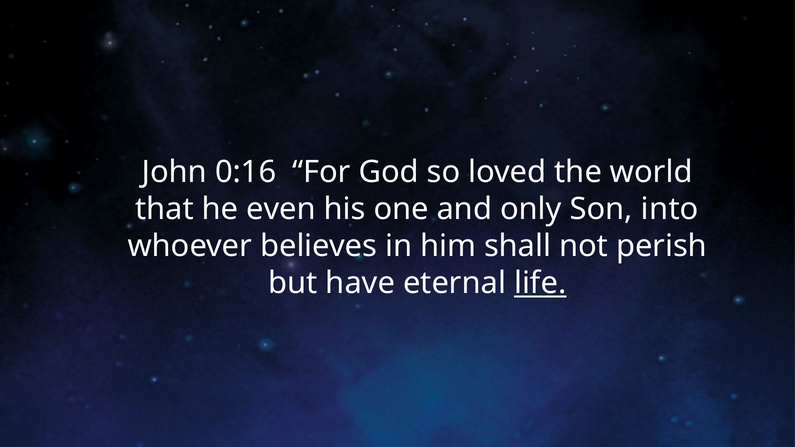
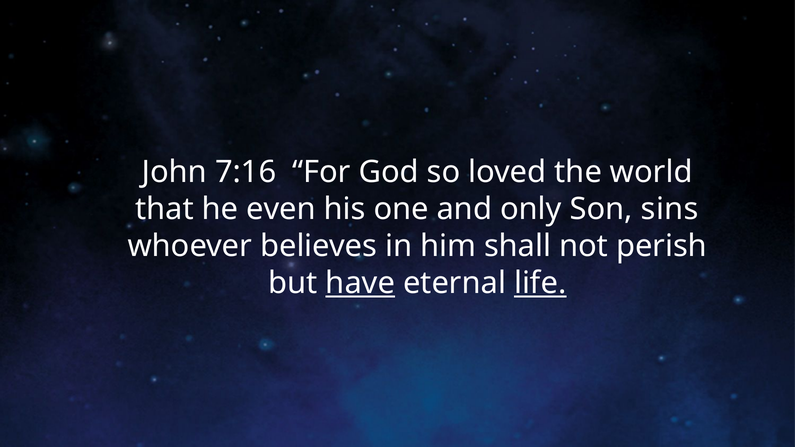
0:16: 0:16 -> 7:16 (246, 172)
into: into -> sins (670, 209)
have underline: none -> present (360, 283)
